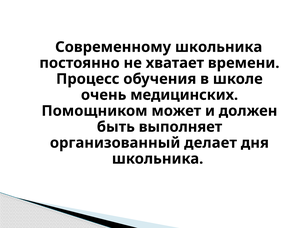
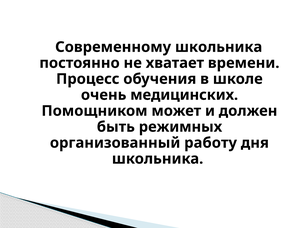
выполняет: выполняет -> режимных (180, 127)
делает: делает -> работу (211, 143)
